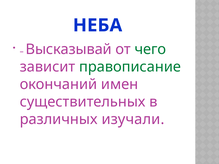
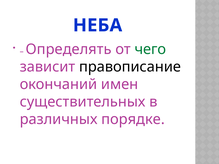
Высказывай: Высказывай -> Определять (69, 49)
правописание colour: green -> black (130, 67)
изучали: изучали -> порядке (133, 120)
